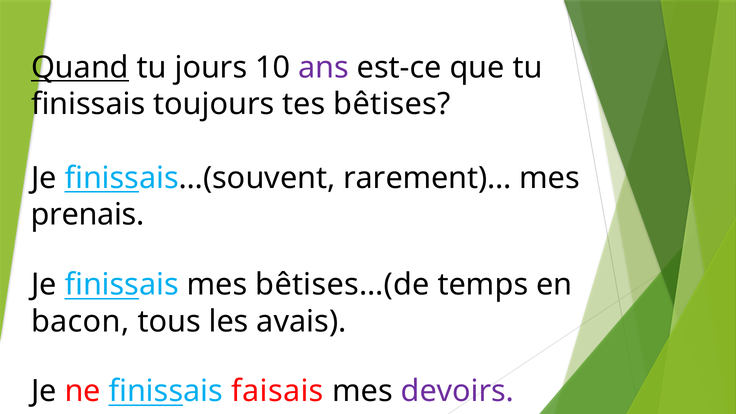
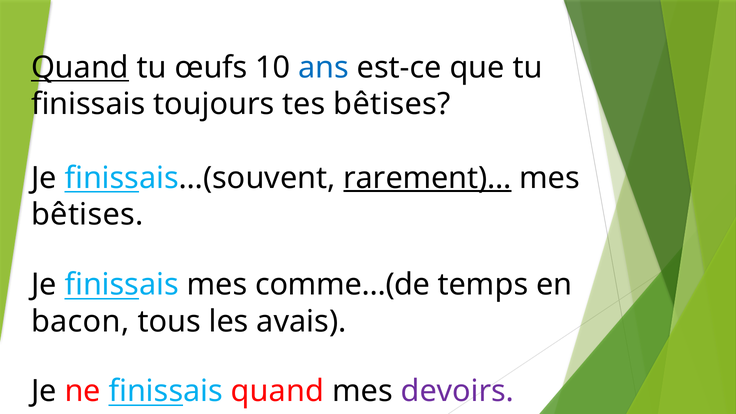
jours: jours -> œufs (211, 68)
ans colour: purple -> blue (323, 68)
rarement)… underline: none -> present (427, 178)
prenais: prenais -> bêtises (87, 215)
bêtises…(de: bêtises…(de -> comme…(de (343, 285)
finissais faisais: faisais -> quand (278, 391)
